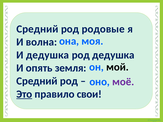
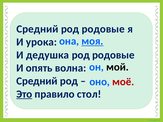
моя underline: none -> present (92, 41)
волна: волна -> урока (41, 42)
дедушка: дедушка -> родовые (113, 55)
земля: земля -> волна (71, 68)
моё colour: purple -> red (123, 82)
свои: свои -> стол (89, 94)
